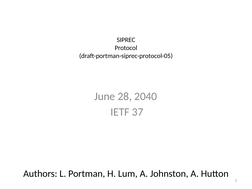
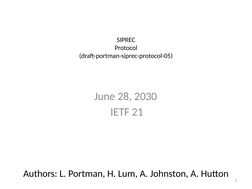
2040: 2040 -> 2030 (146, 96)
37: 37 -> 21 (138, 112)
